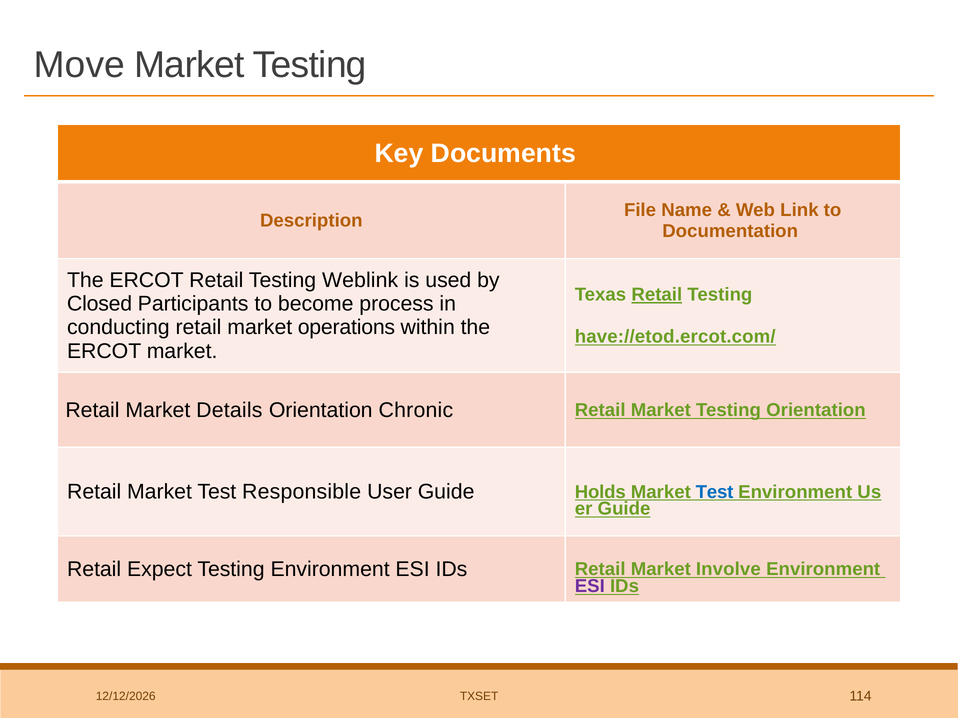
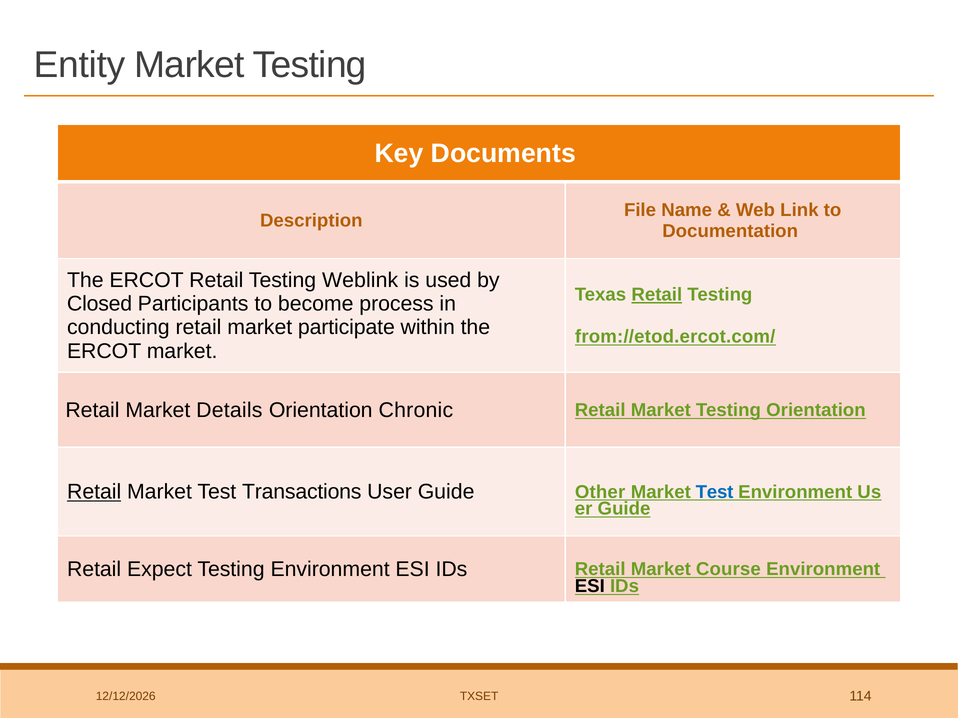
Move: Move -> Entity (79, 65)
operations: operations -> participate (346, 328)
have://etod.ercot.com/: have://etod.ercot.com/ -> from://etod.ercot.com/ (675, 337)
Retail underline: none -> present (94, 492)
Responsible: Responsible -> Transactions (302, 492)
Holds: Holds -> Other (600, 492)
Involve: Involve -> Course (728, 570)
ESI colour: purple -> black (590, 587)
